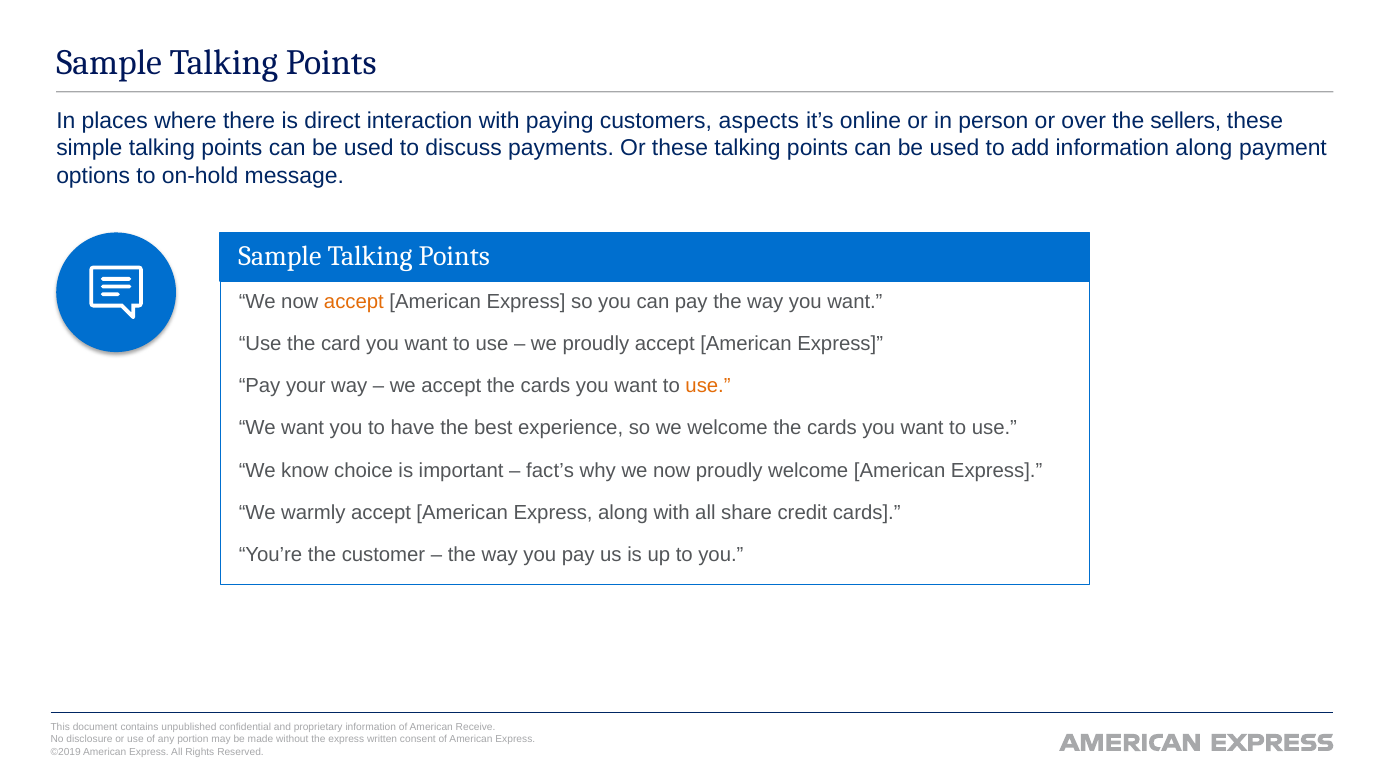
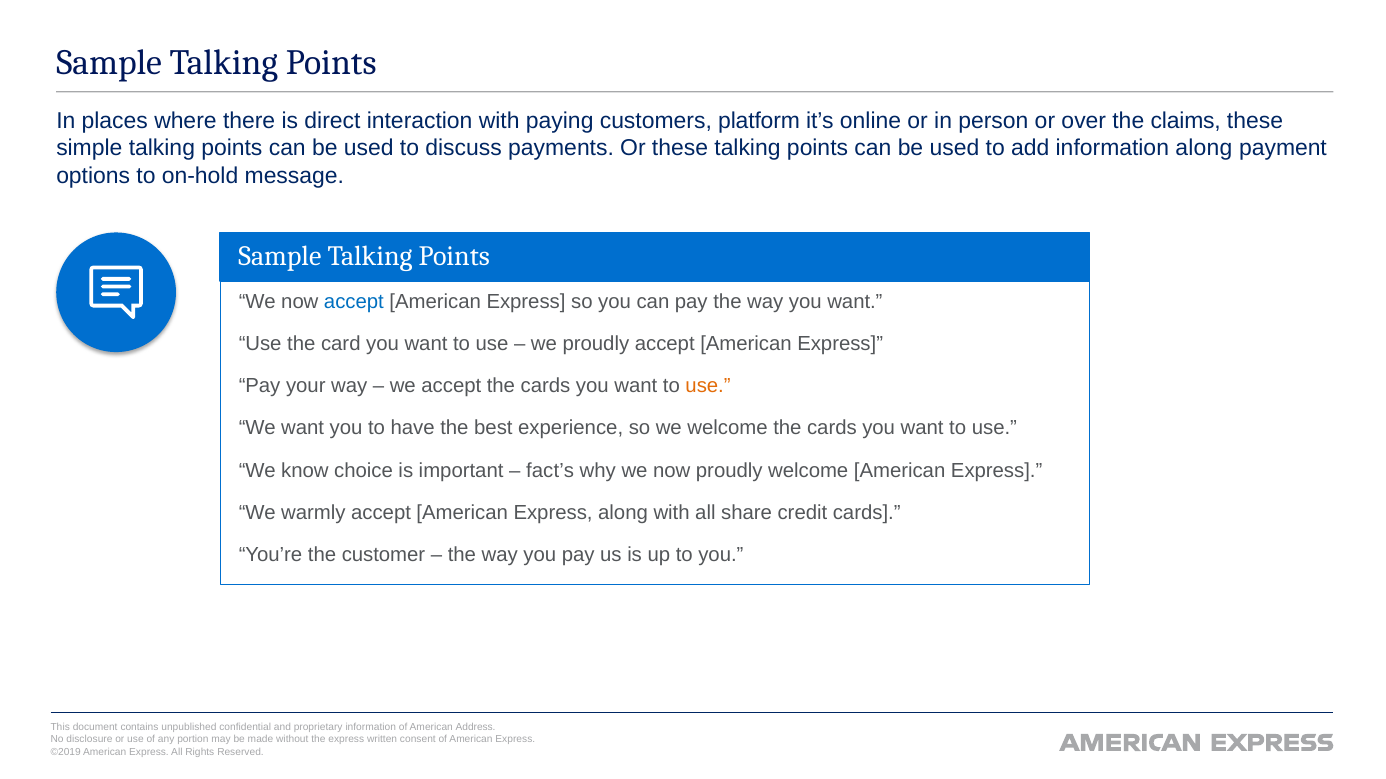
aspects: aspects -> platform (759, 121)
sellers: sellers -> claims (1186, 121)
accept colour: orange -> blue (354, 302)
Receive: Receive -> Address (476, 728)
